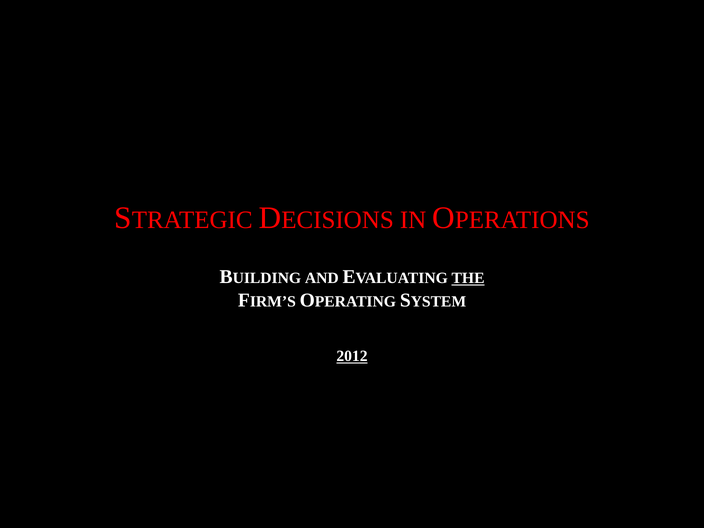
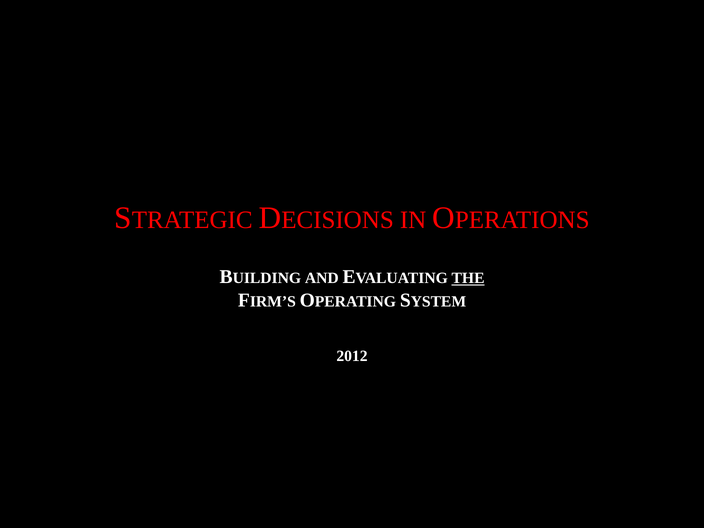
2012 underline: present -> none (352, 356)
